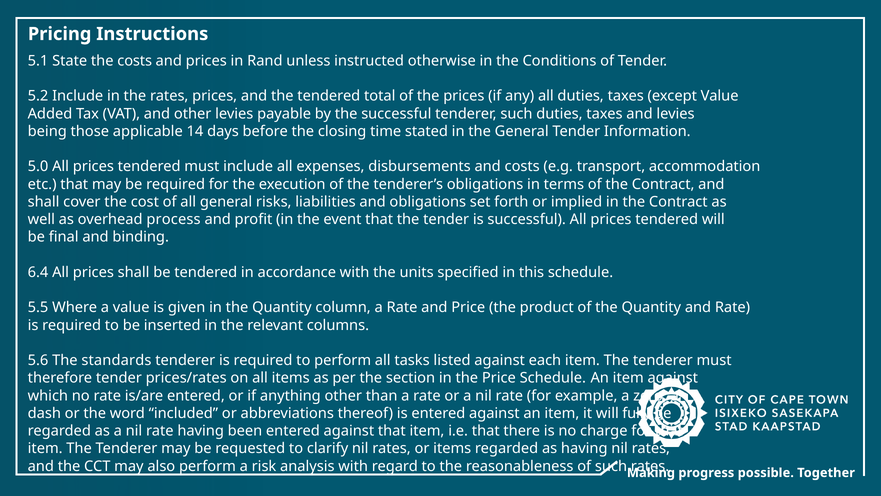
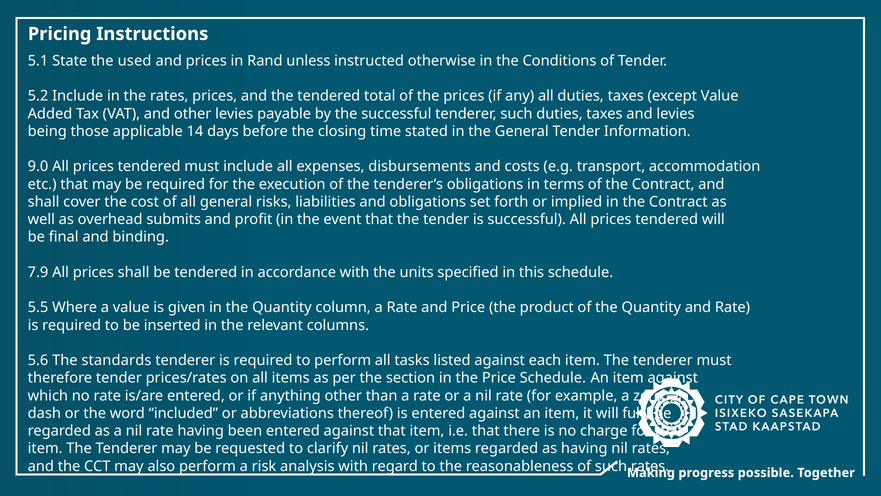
the costs: costs -> used (135, 61)
5.0: 5.0 -> 9.0 (38, 166)
process: process -> submits (174, 219)
6.4: 6.4 -> 7.9 (38, 272)
